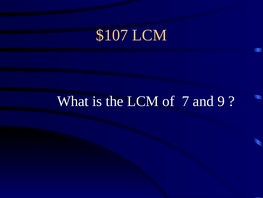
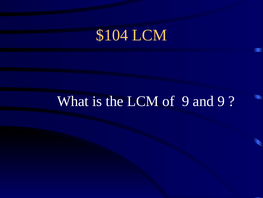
$107: $107 -> $104 (112, 35)
of 7: 7 -> 9 (185, 101)
